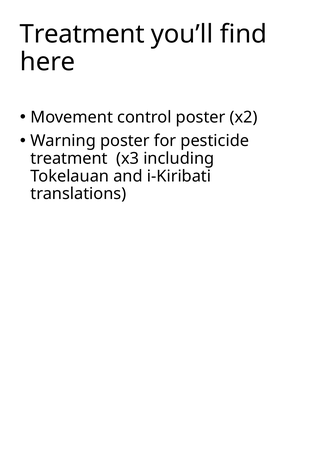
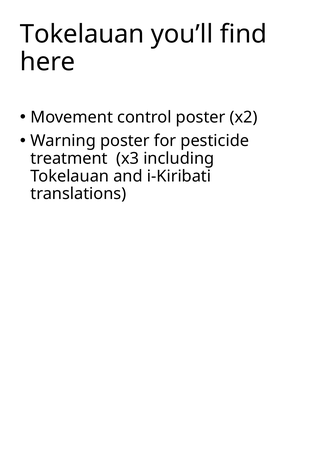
Treatment: Treatment -> Tokelauan (82, 34)
